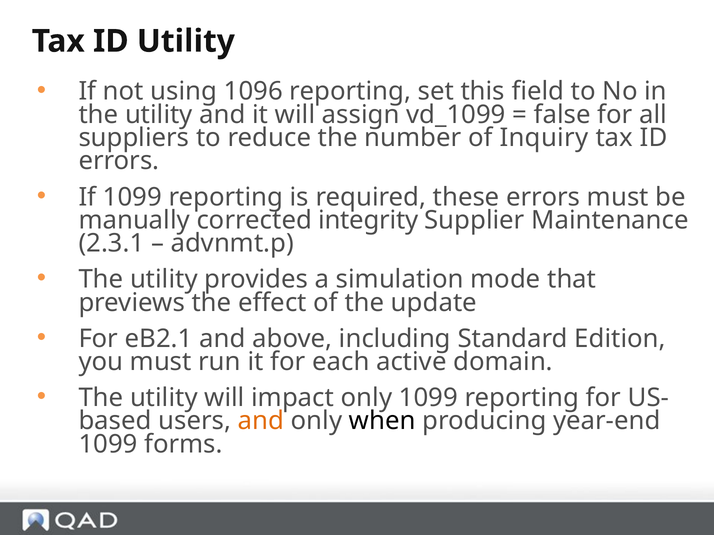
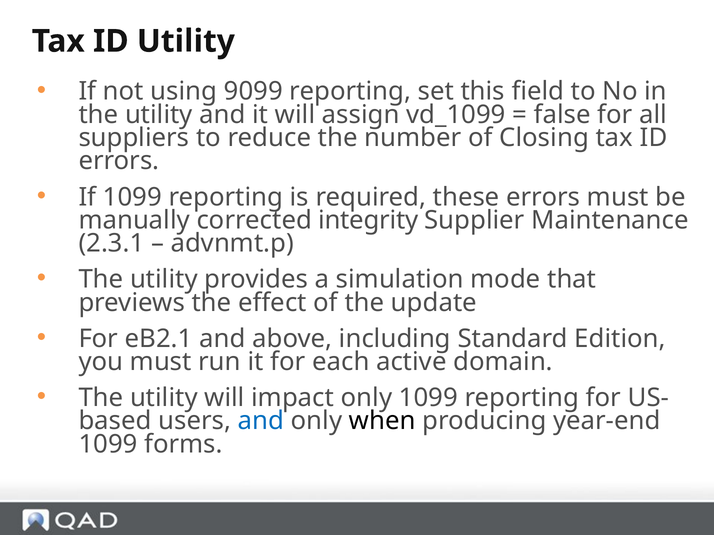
1096: 1096 -> 9099 (253, 92)
Inquiry: Inquiry -> Closing (544, 138)
and colour: orange -> blue (261, 421)
